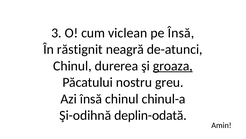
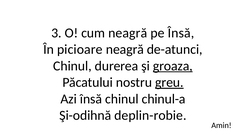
cum viclean: viclean -> neagră (128, 33)
răstignit: răstignit -> picioare (80, 49)
greu underline: none -> present (169, 82)
deplin-odată: deplin-odată -> deplin-robie (150, 115)
